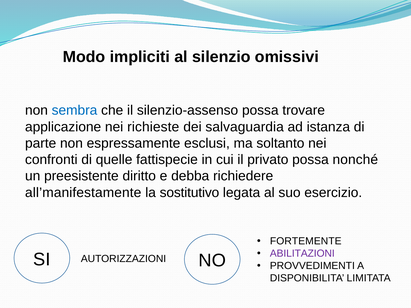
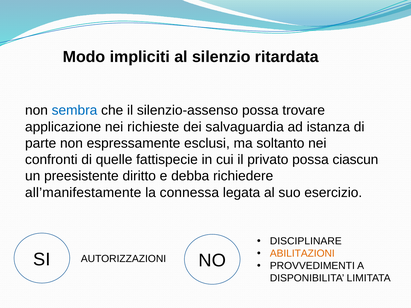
omissivi: omissivi -> ritardata (287, 57)
nonché: nonché -> ciascun (355, 160)
sostitutivo: sostitutivo -> connessa (189, 193)
FORTEMENTE: FORTEMENTE -> DISCIPLINARE (306, 241)
ABILITAZIONI colour: purple -> orange (302, 254)
